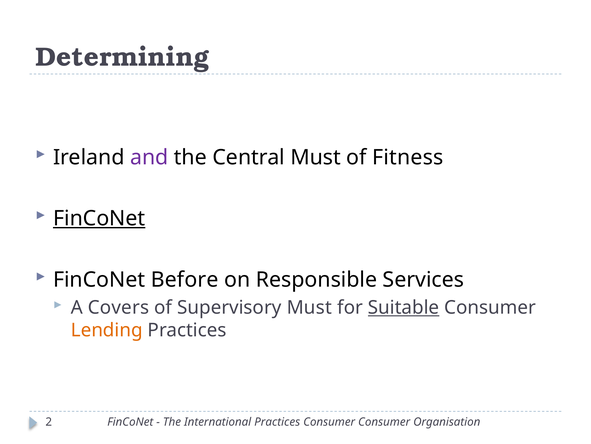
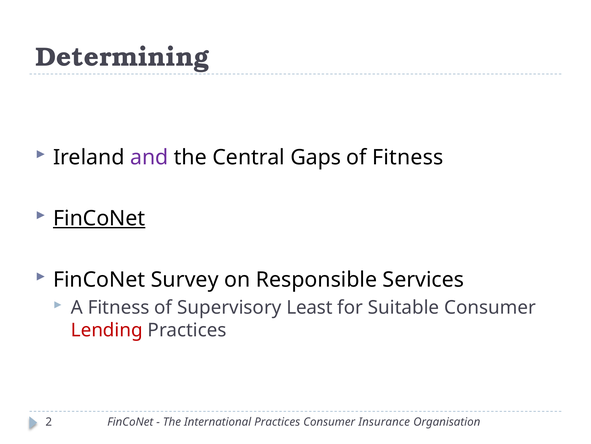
Central Must: Must -> Gaps (316, 157)
Before: Before -> Survey (185, 279)
A Covers: Covers -> Fitness (119, 307)
Supervisory Must: Must -> Least (309, 307)
Suitable underline: present -> none (404, 307)
Lending colour: orange -> red (107, 330)
Consumer Consumer: Consumer -> Insurance (384, 421)
